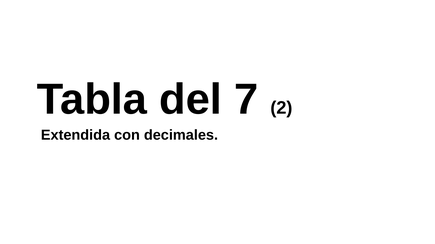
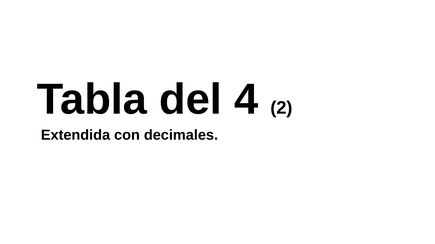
7: 7 -> 4 (246, 100)
